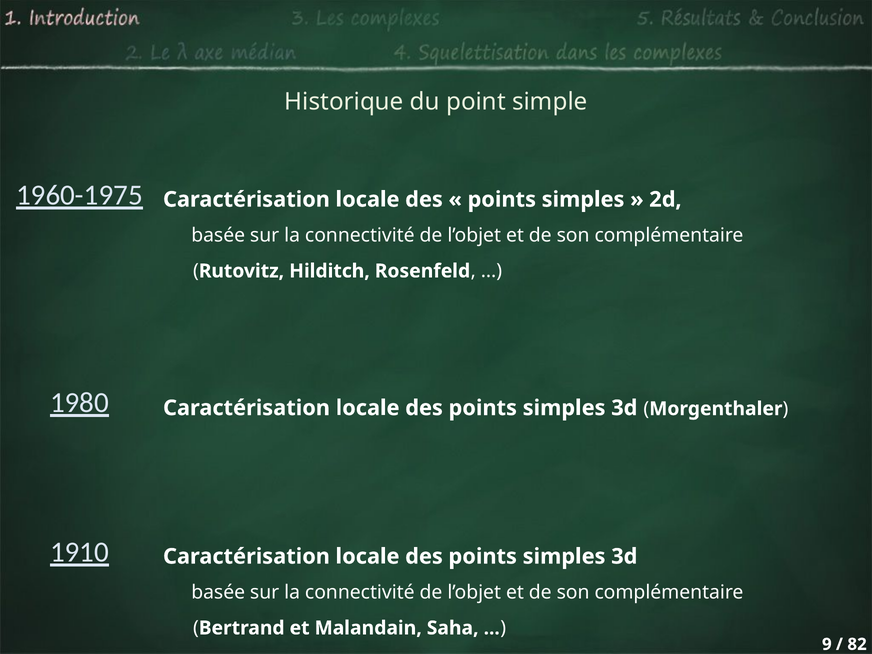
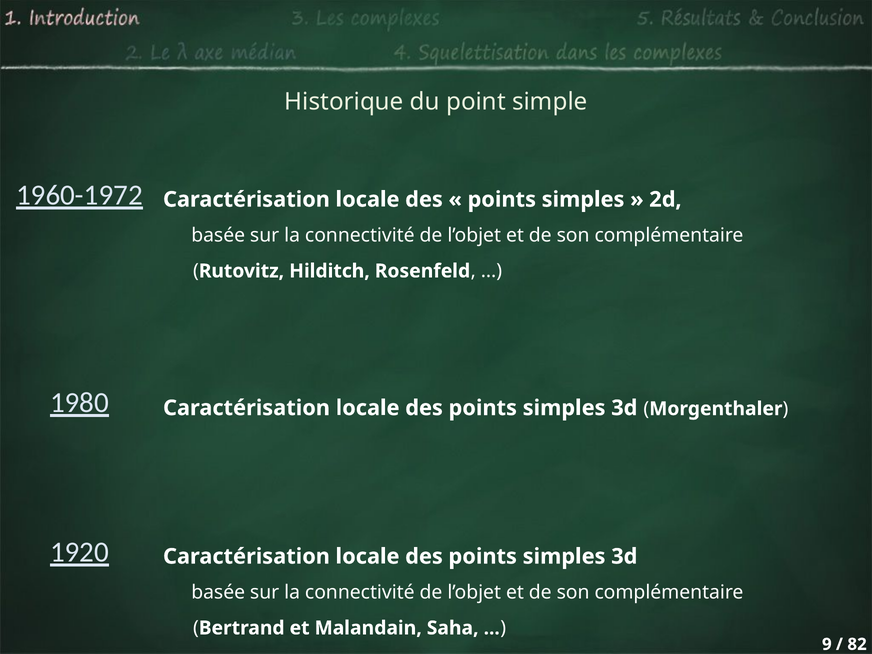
1960-1975: 1960-1975 -> 1960-1972 (79, 195)
1910: 1910 -> 1920 (79, 552)
